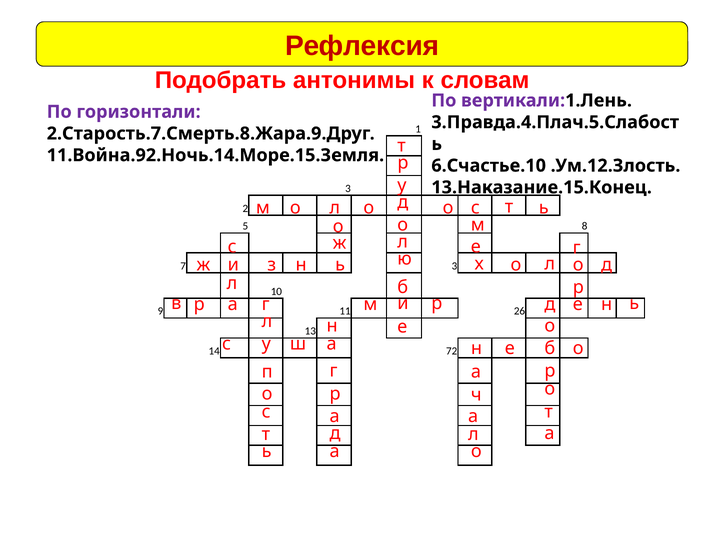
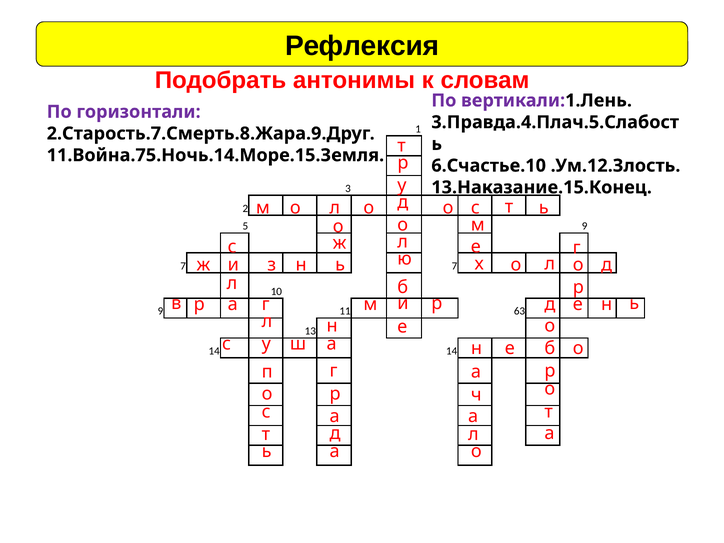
Рефлексия colour: red -> black (362, 46)
11.Война.92.Ночь.14.Море.15.Земля: 11.Война.92.Ночь.14.Море.15.Земля -> 11.Война.75.Ночь.14.Море.15.Земля (215, 155)
5 8: 8 -> 9 (585, 226)
7 3: 3 -> 7 (455, 266)
26: 26 -> 63 (519, 311)
14 72: 72 -> 14 (452, 351)
